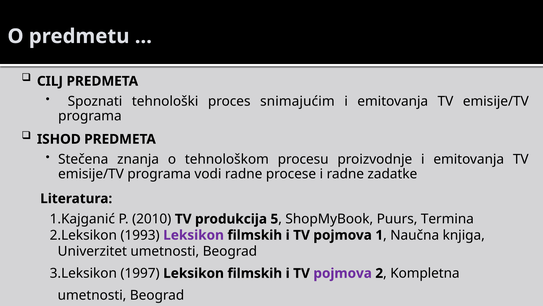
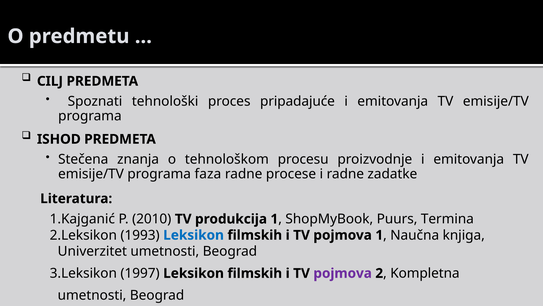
snimajućim: snimajućim -> pripadajuće (297, 101)
vodi: vodi -> faza (208, 174)
produkcija 5: 5 -> 1 (274, 219)
Leksikon colour: purple -> blue (194, 235)
